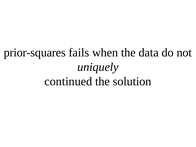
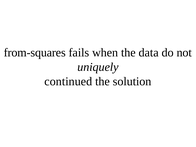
prior-squares: prior-squares -> from-squares (35, 53)
